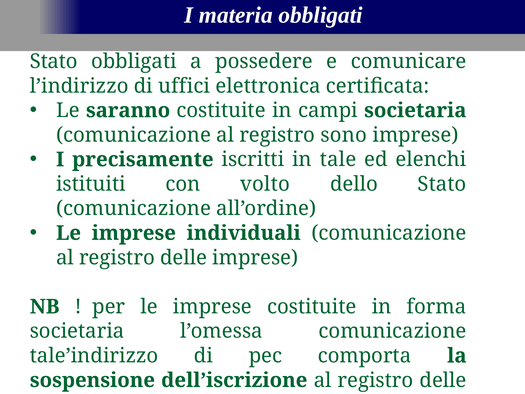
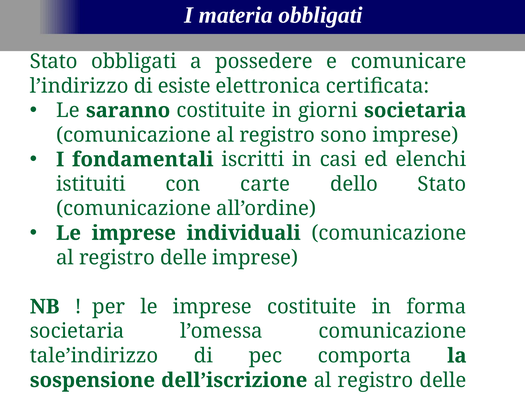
uffici: uffici -> esiste (184, 86)
campi: campi -> giorni (328, 110)
precisamente: precisamente -> fondamentali (143, 159)
tale: tale -> casi (338, 159)
volto: volto -> carte (265, 184)
